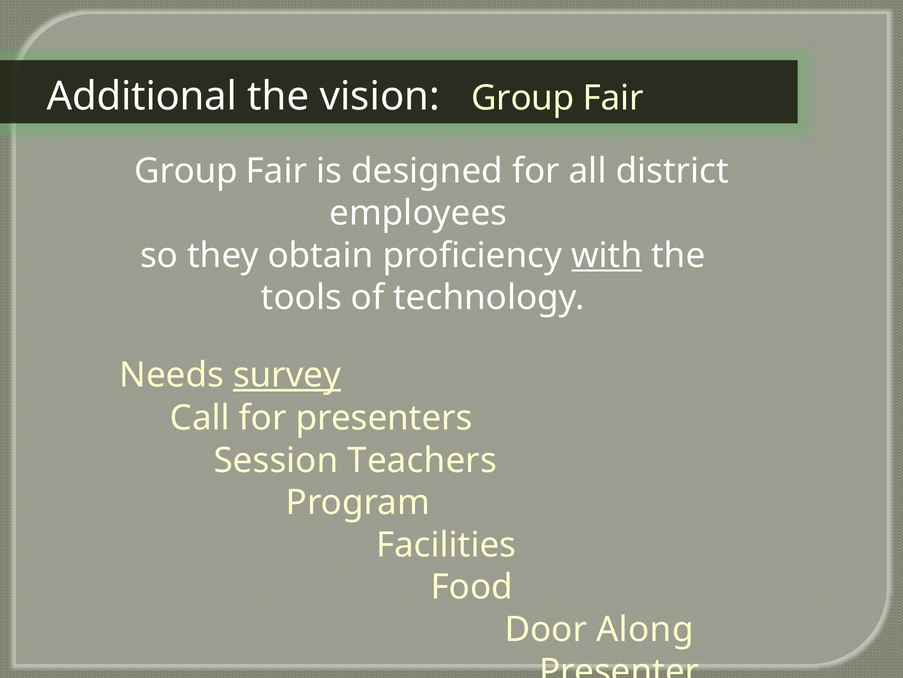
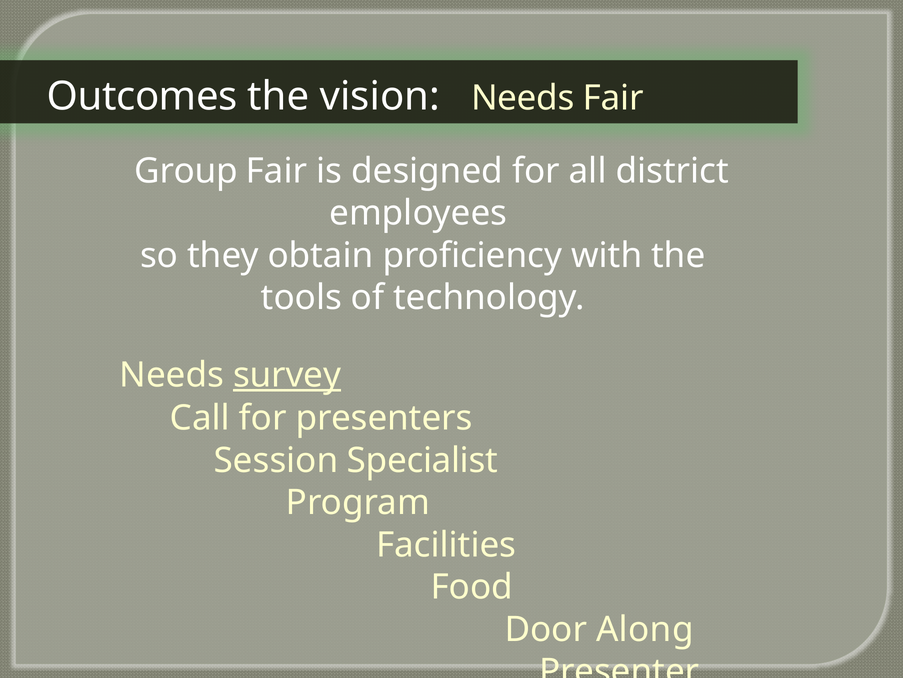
Additional: Additional -> Outcomes (142, 97)
vision Group: Group -> Needs (523, 98)
with underline: present -> none (607, 255)
Teachers: Teachers -> Specialist (422, 460)
